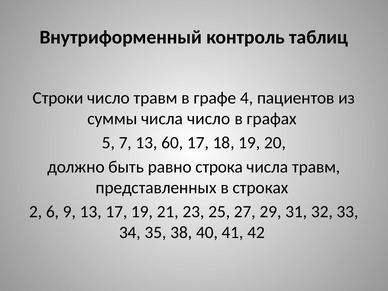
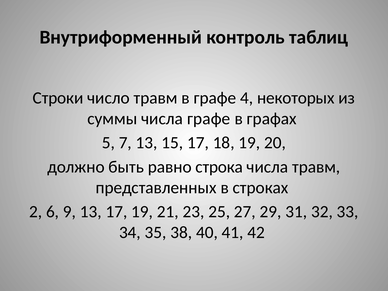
пациентов: пациентов -> некоторых (296, 98)
числа число: число -> графе (209, 119)
60: 60 -> 15 (172, 143)
